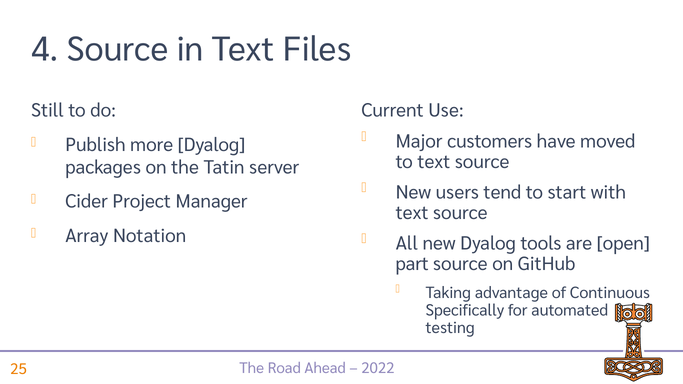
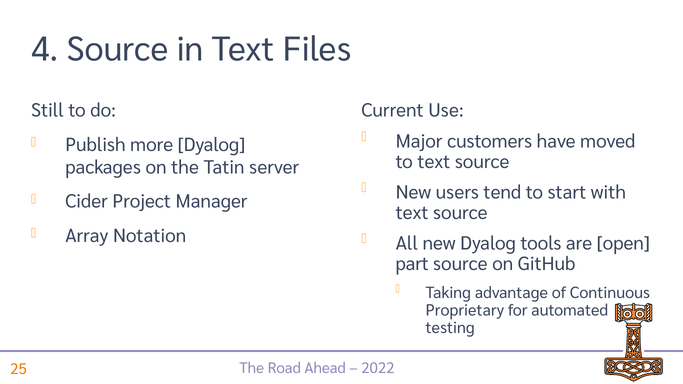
Specifically: Specifically -> Proprietary (465, 310)
